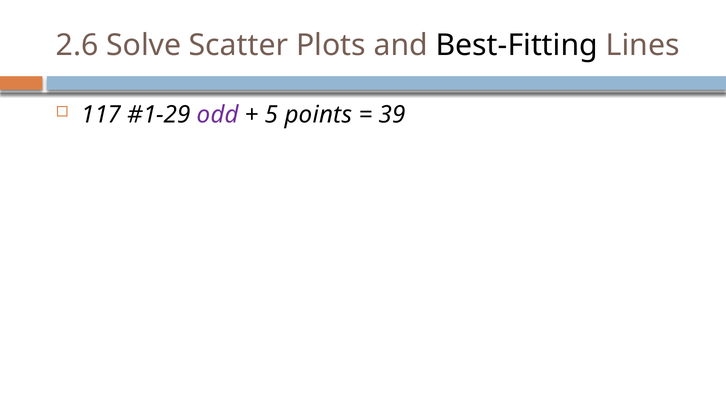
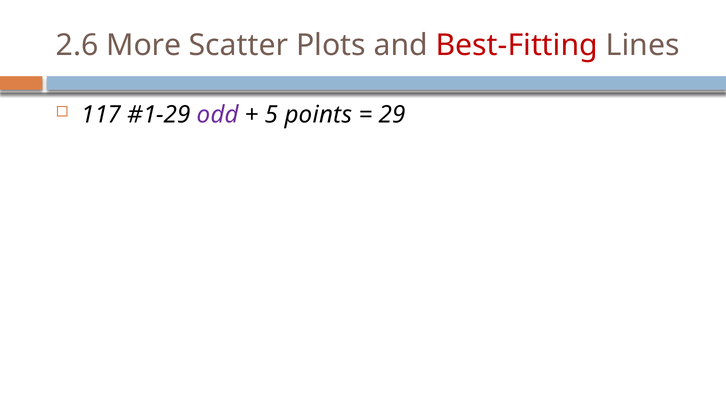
Solve: Solve -> More (144, 45)
Best-Fitting colour: black -> red (517, 45)
39: 39 -> 29 (392, 115)
